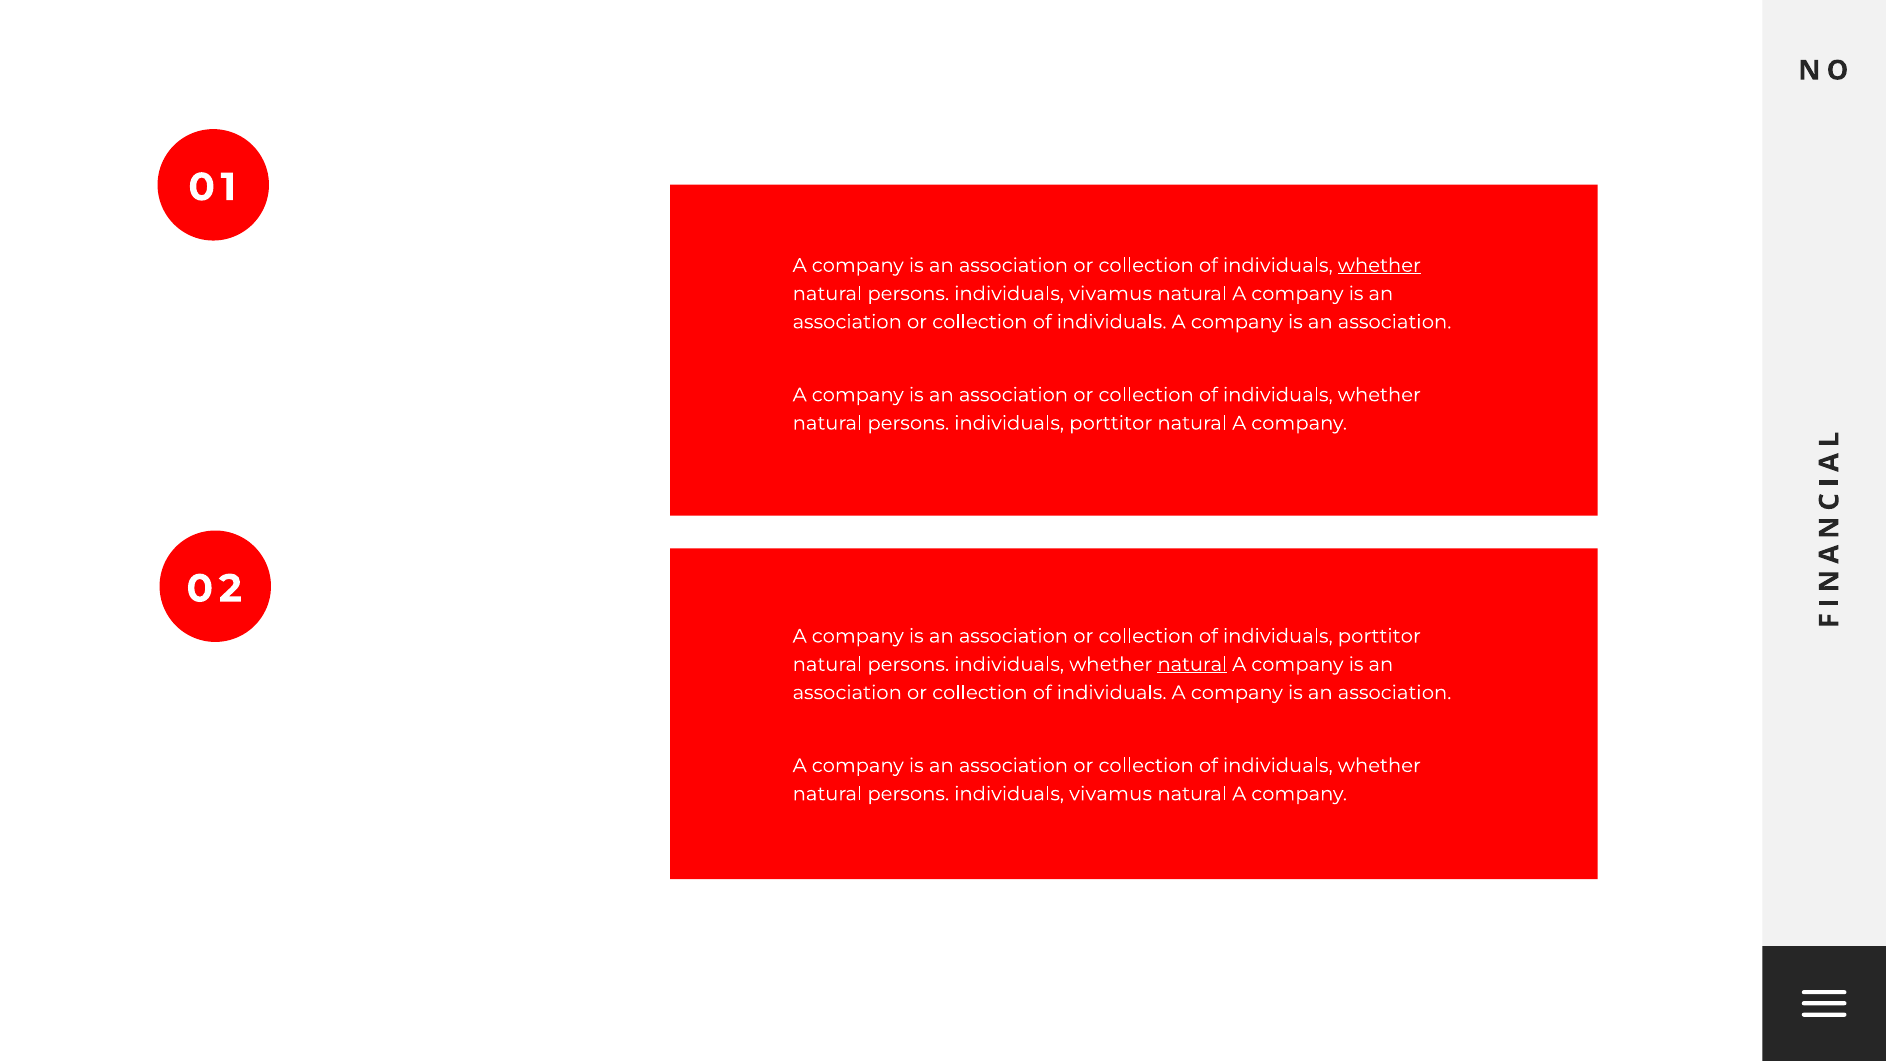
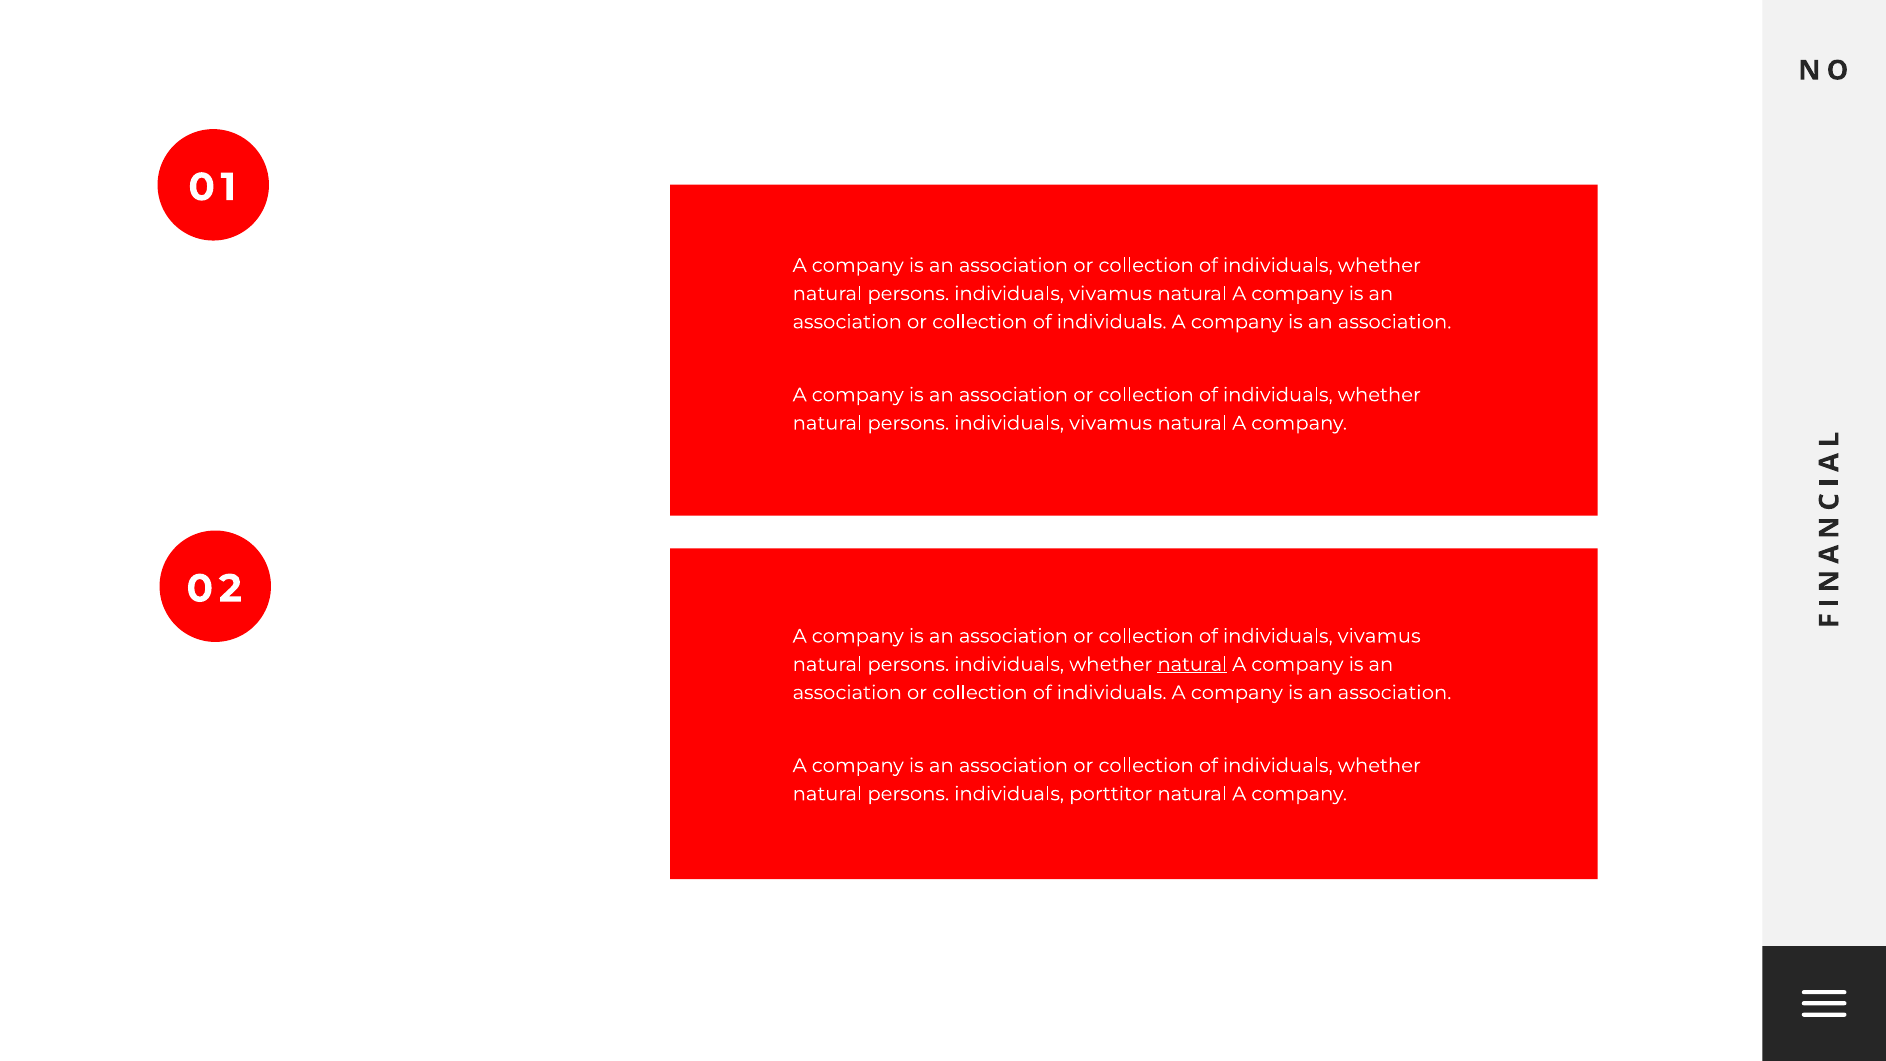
whether underline: present -> none (1379, 265)
porttitor: porttitor -> vivamus (1111, 423)
of individuals porttitor: porttitor -> vivamus (1379, 636)
vivamus: vivamus -> porttitor (1111, 794)
